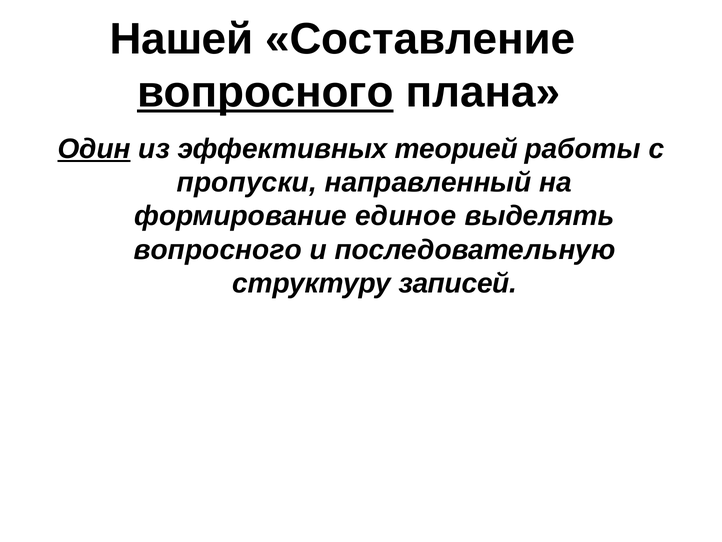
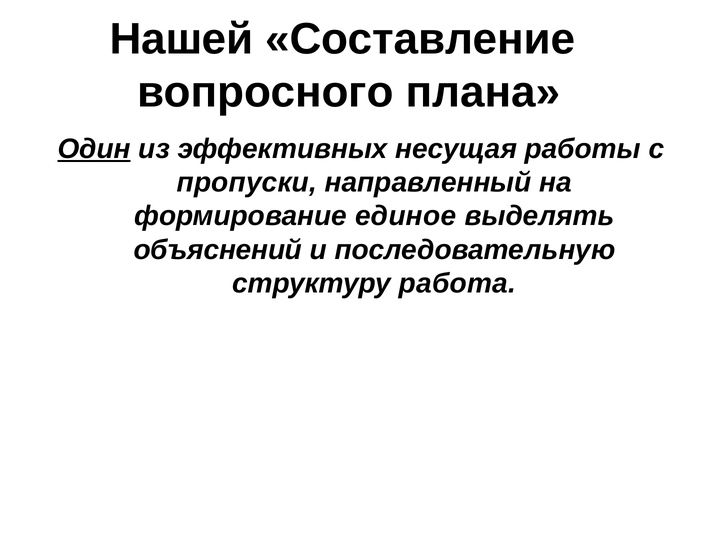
вопросного underline: present -> none (265, 92)
теорией: теорией -> несущая (456, 149)
вопросного: вопросного -> объяснений (218, 250)
записей: записей -> работа (458, 283)
